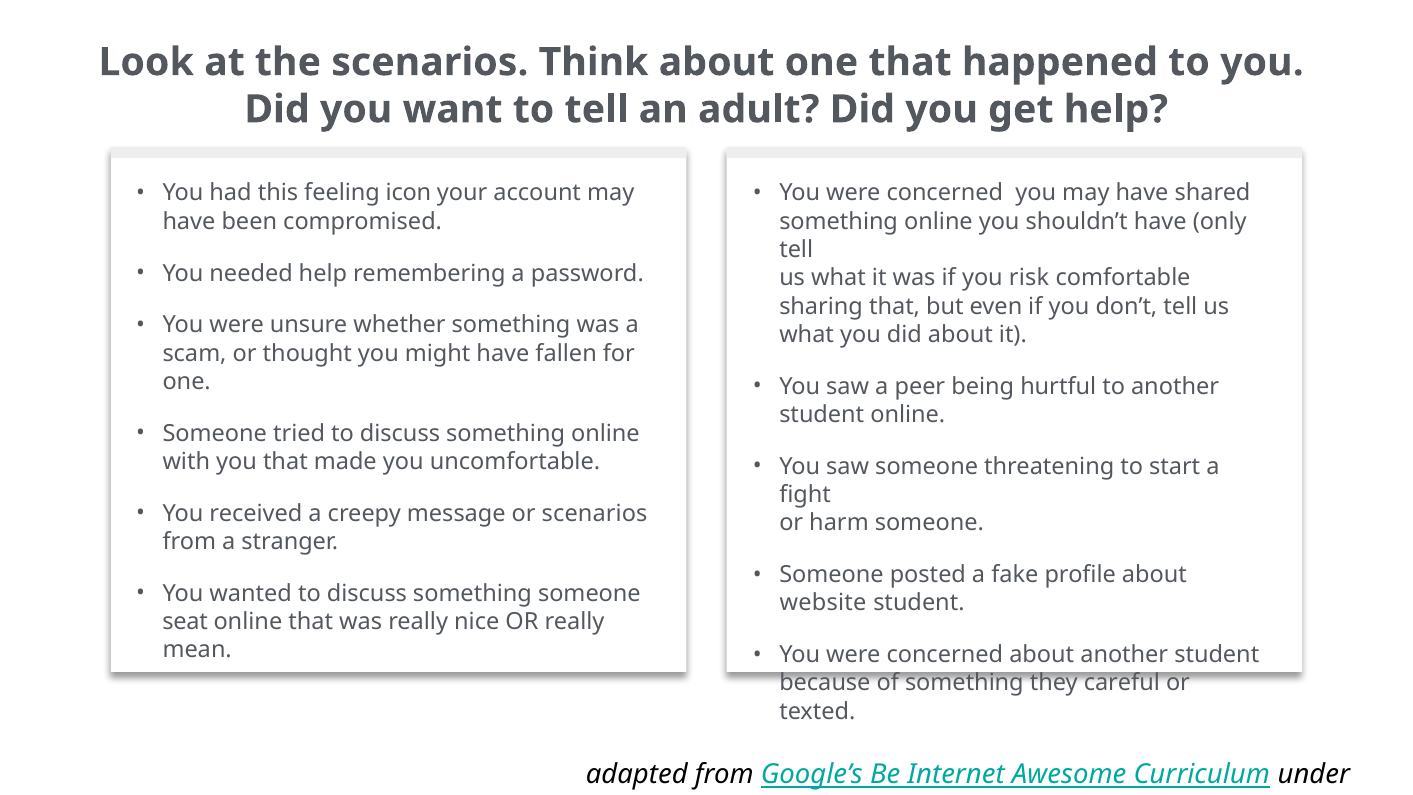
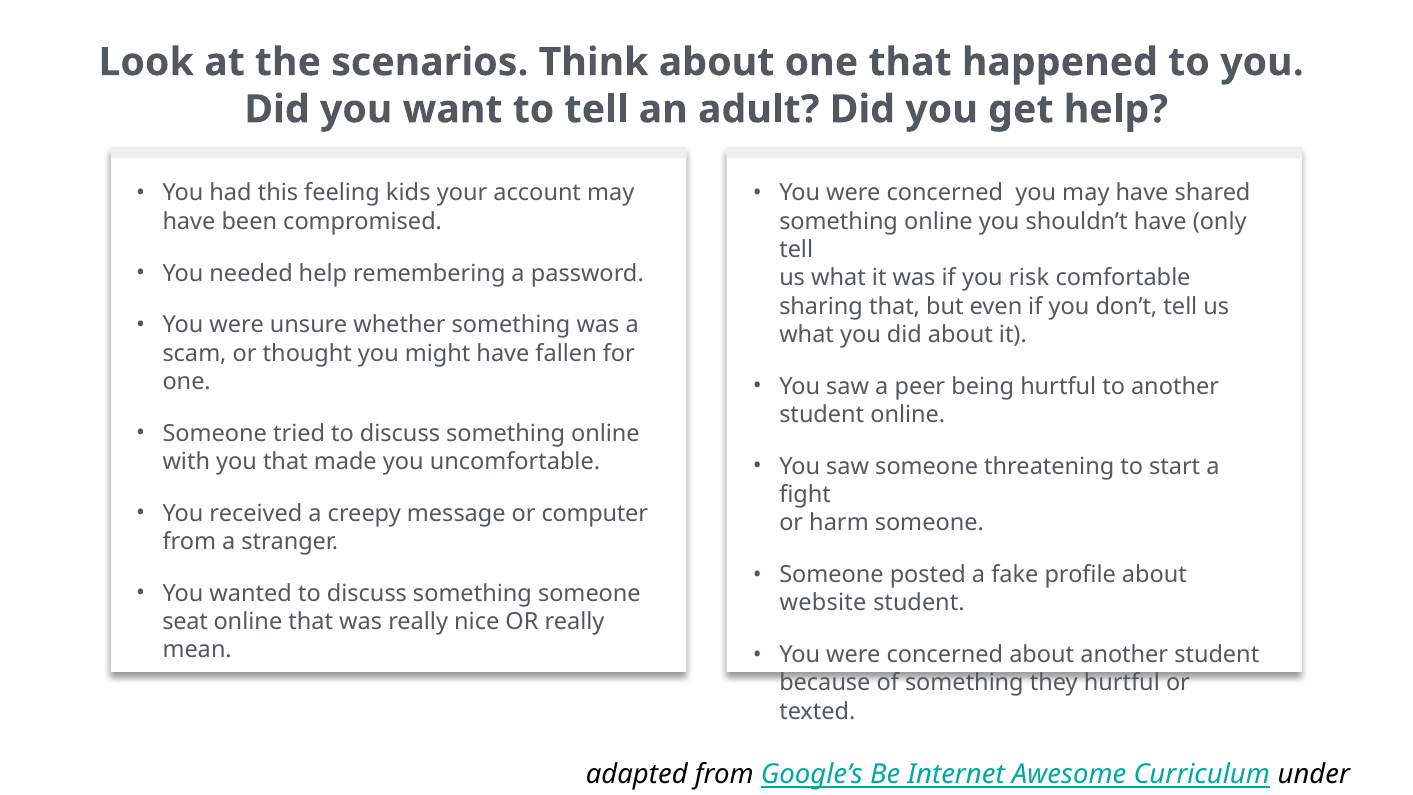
icon: icon -> kids (408, 193)
or scenarios: scenarios -> computer (595, 513)
they careful: careful -> hurtful (1122, 683)
